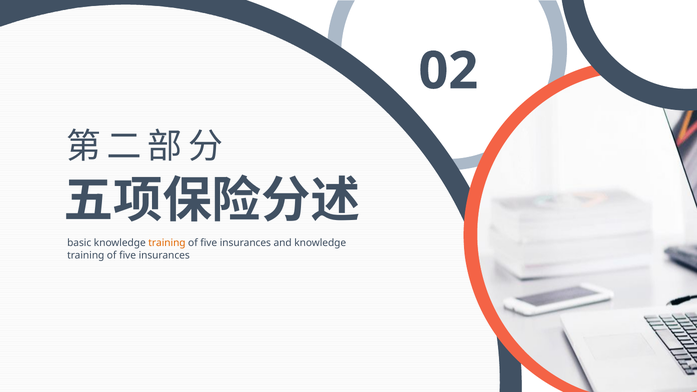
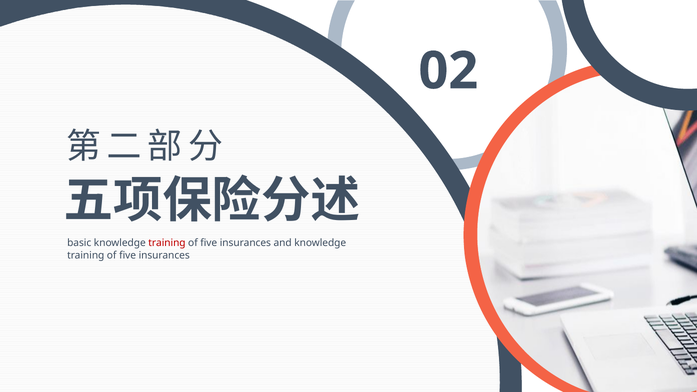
training colour: orange -> red (167, 243)
